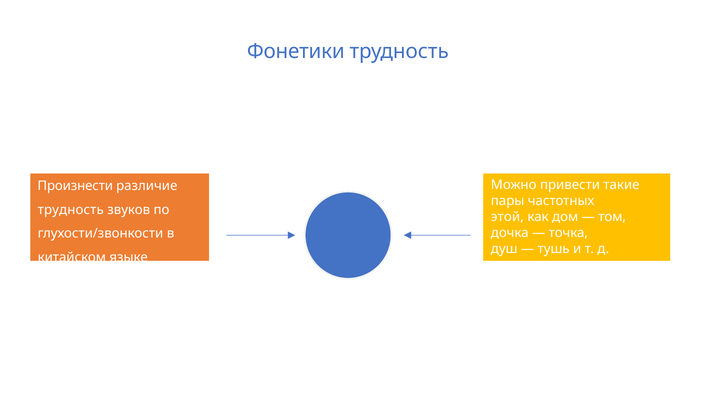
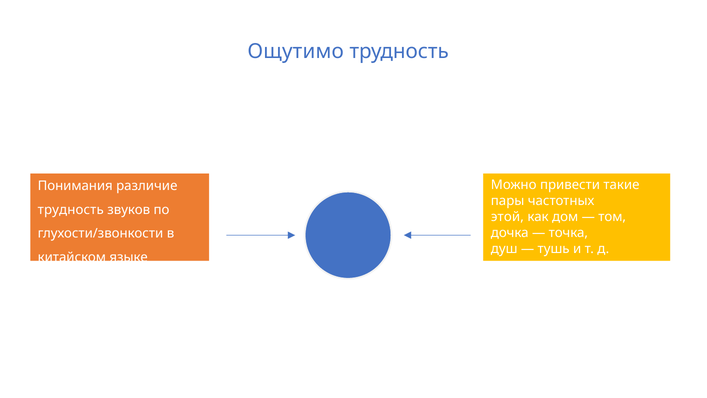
Фонетики: Фонетики -> Ощутимо (296, 51)
Произнести: Произнести -> Понимания (75, 186)
